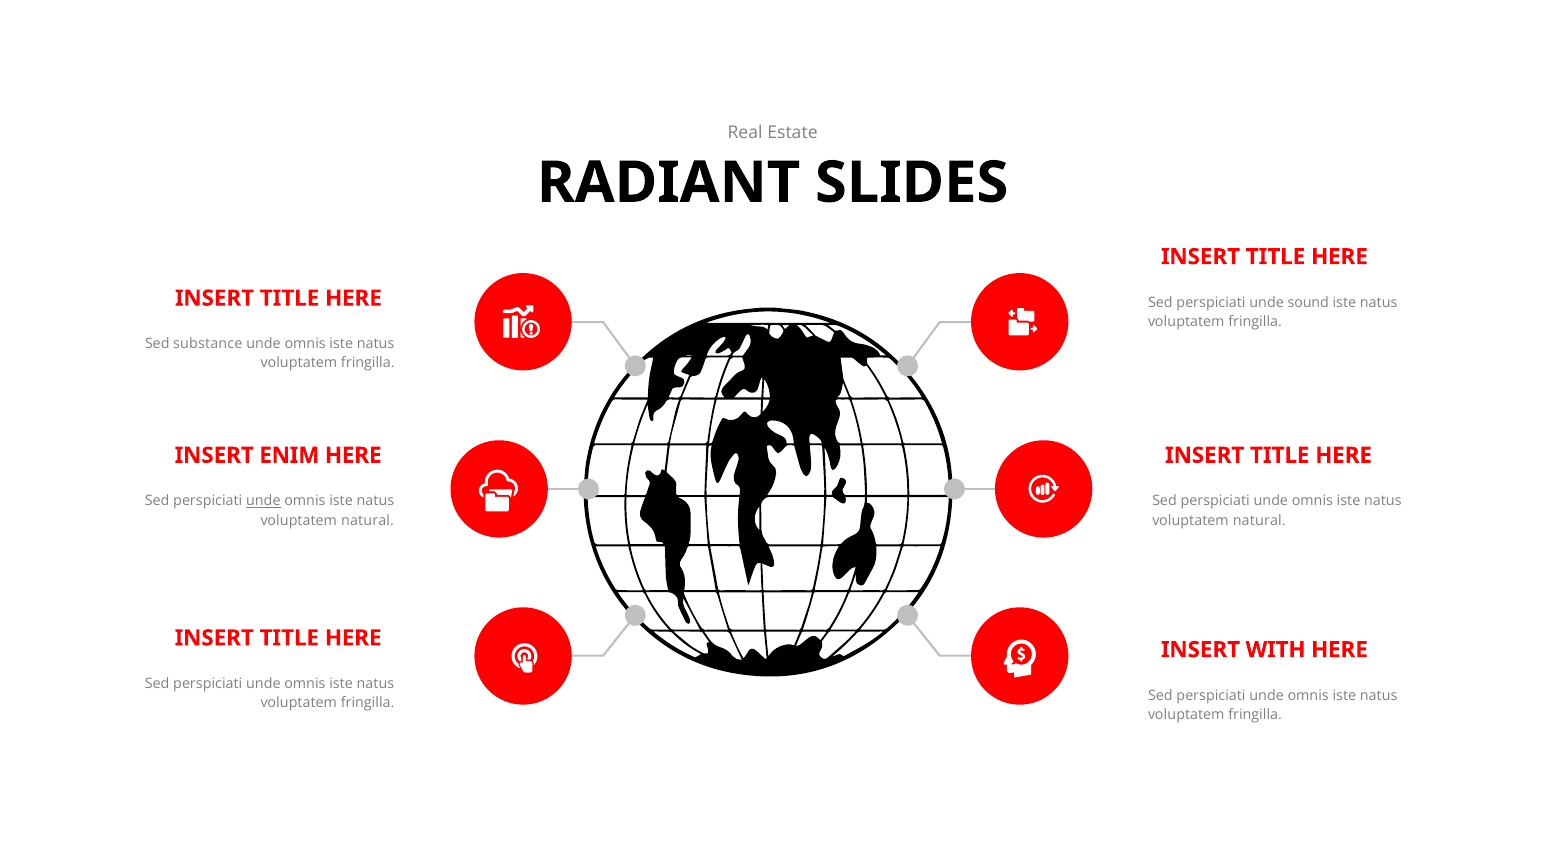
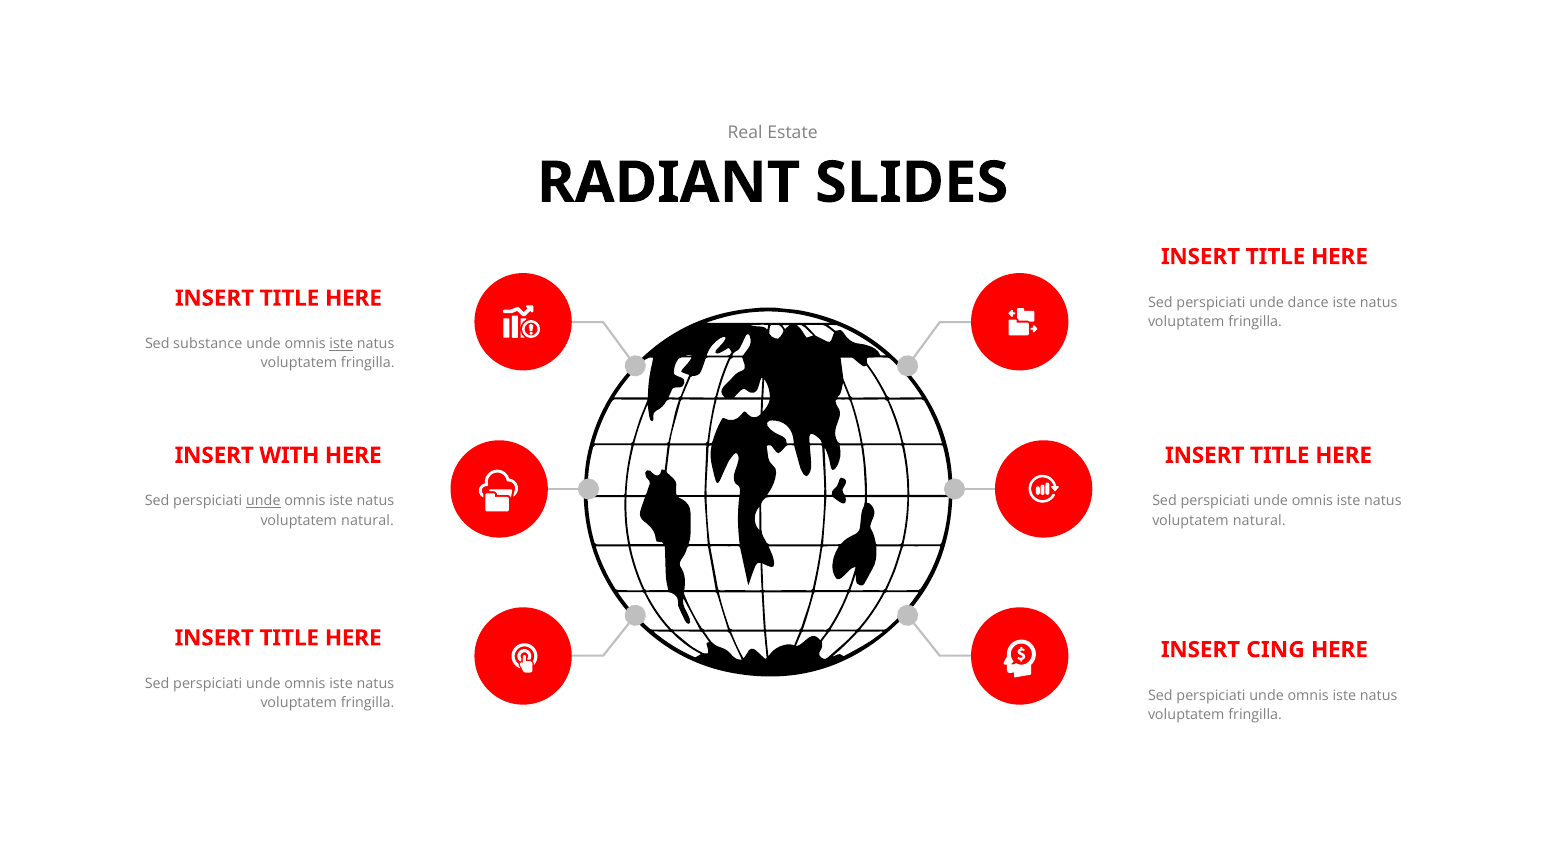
sound: sound -> dance (1308, 303)
iste underline: none -> present (341, 344)
ENIM: ENIM -> WITH (289, 455)
WITH: WITH -> CING (1275, 650)
